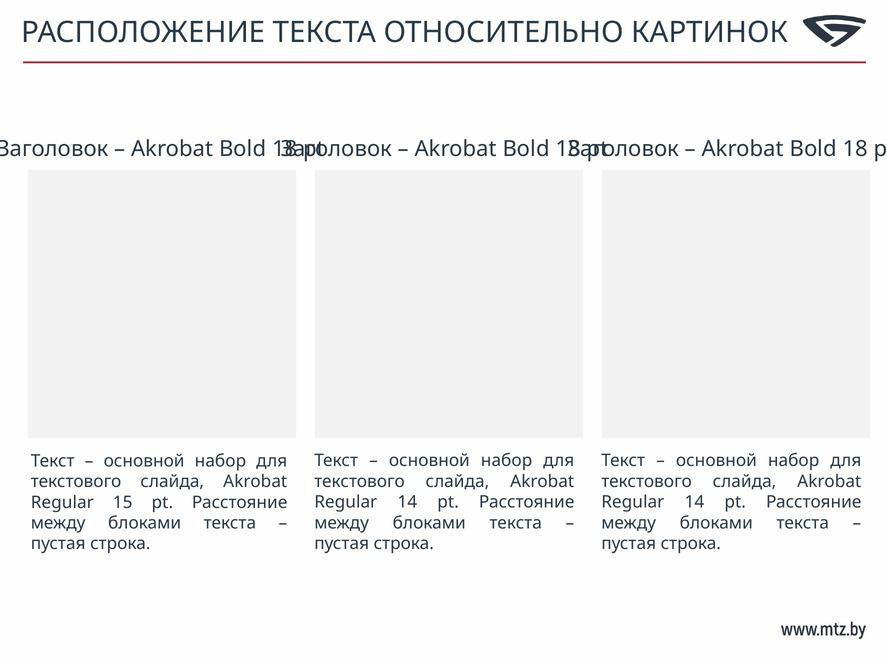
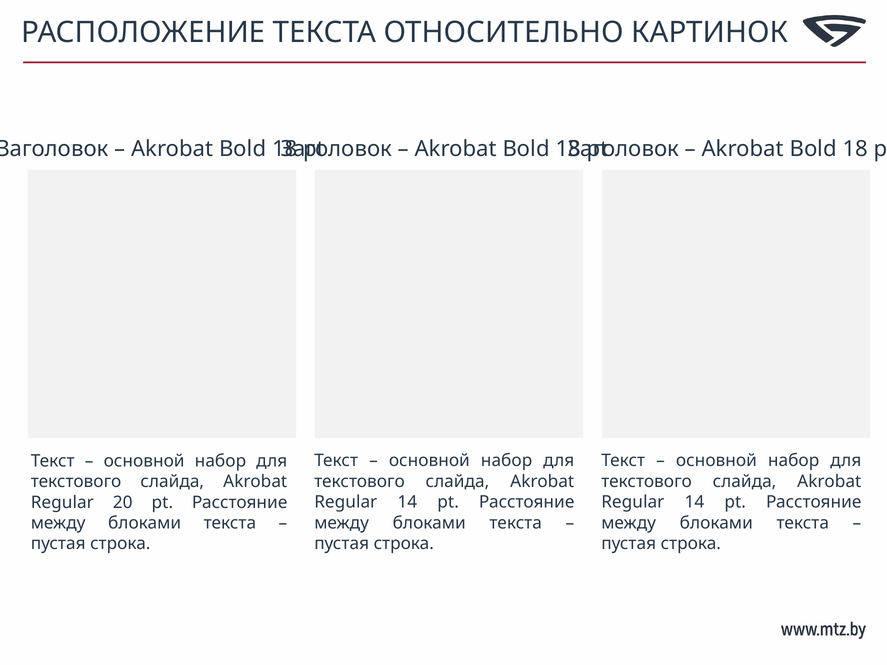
15: 15 -> 20 (123, 503)
